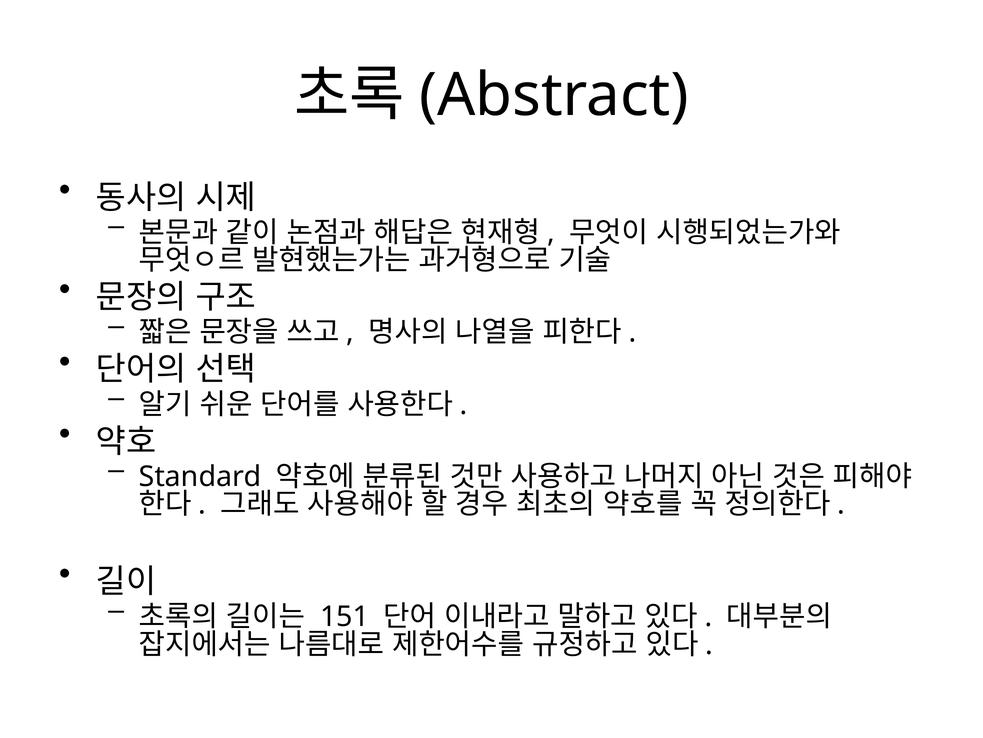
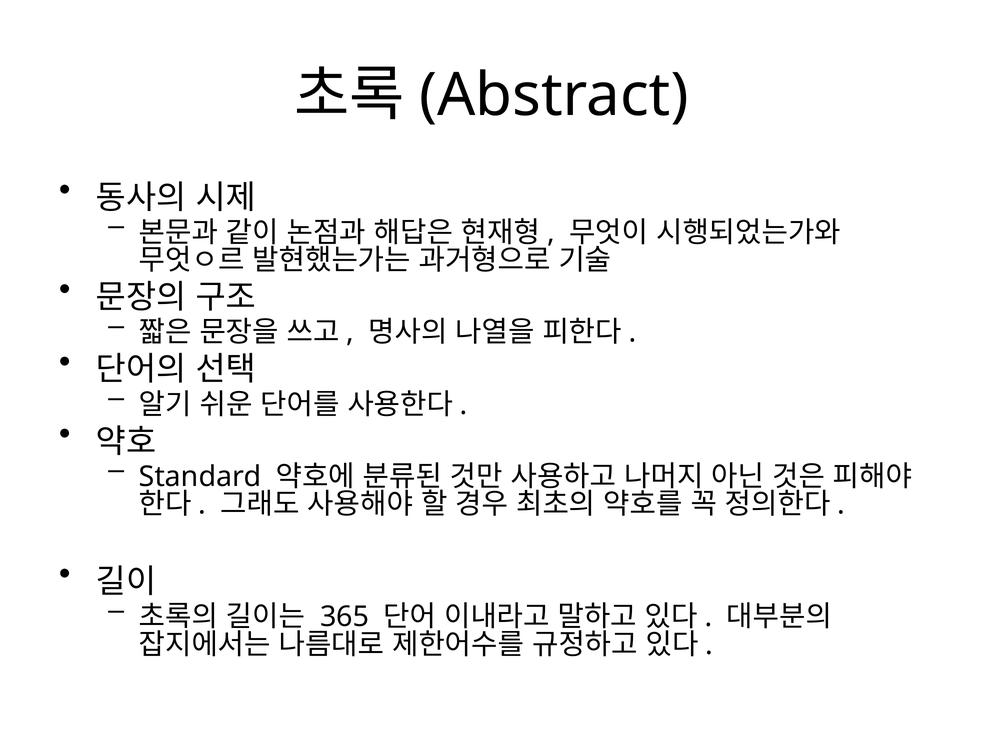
151: 151 -> 365 (345, 616)
